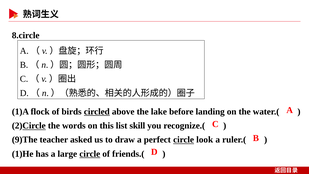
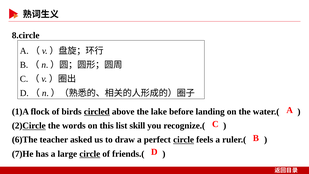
9)The: 9)The -> 6)The (25, 140)
look: look -> feels (205, 140)
1)He: 1)He -> 7)He (23, 154)
